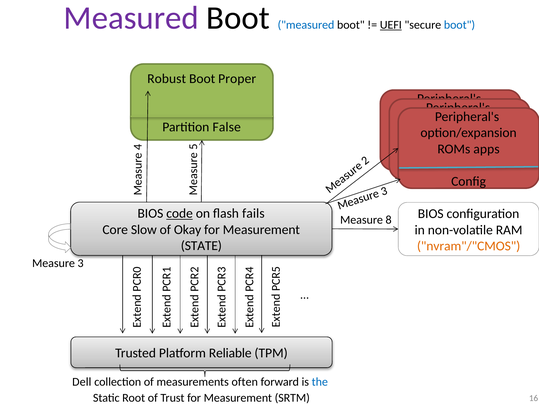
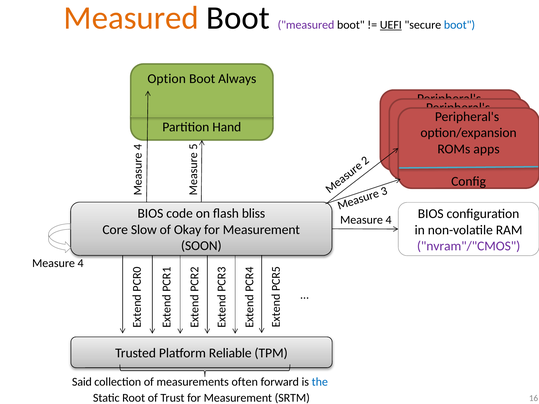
Measured colour: purple -> orange (131, 18)
measured colour: blue -> purple (306, 25)
Robust: Robust -> Option (167, 79)
Proper: Proper -> Always (237, 79)
False: False -> Hand (227, 127)
code underline: present -> none (180, 214)
fails: fails -> bliss (254, 214)
8: 8 -> 4 (389, 220)
STATE: STATE -> SOON (201, 246)
nvram"/"CMOS colour: orange -> purple (469, 246)
3: 3 -> 4 (81, 263)
Dell: Dell -> Said (82, 382)
